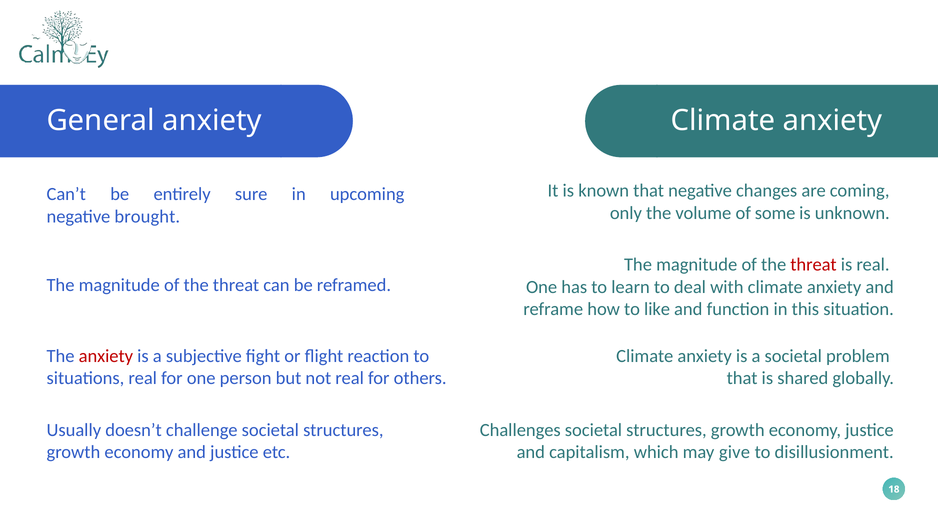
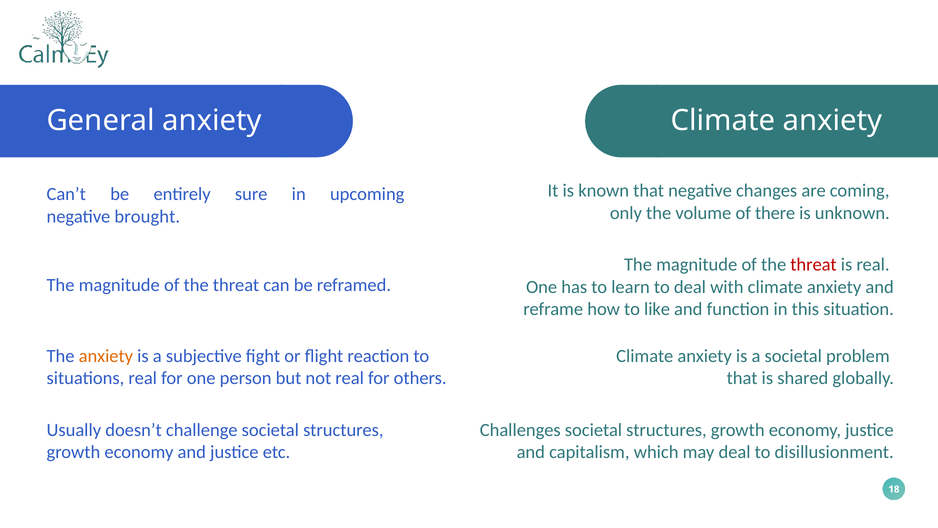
some: some -> there (775, 213)
anxiety colour: red -> orange (106, 356)
may give: give -> deal (735, 452)
